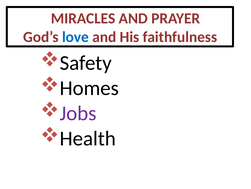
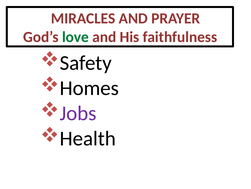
love colour: blue -> green (75, 37)
